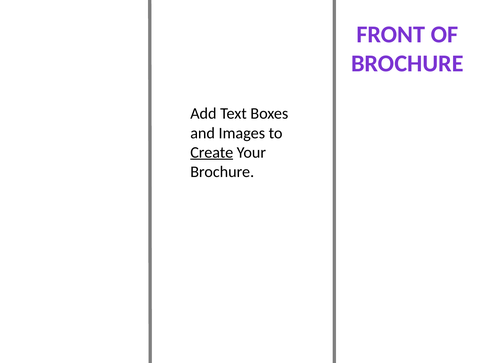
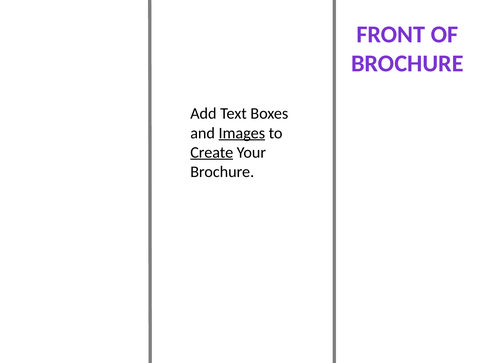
Images underline: none -> present (242, 133)
